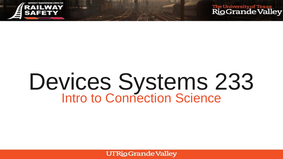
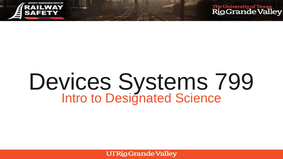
233: 233 -> 799 (234, 82)
Connection: Connection -> Designated (138, 98)
